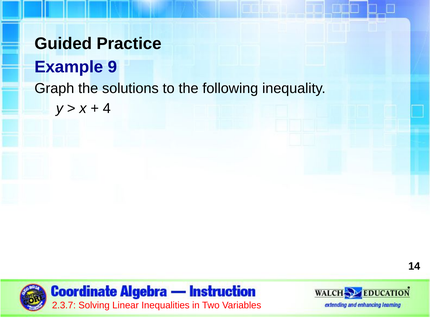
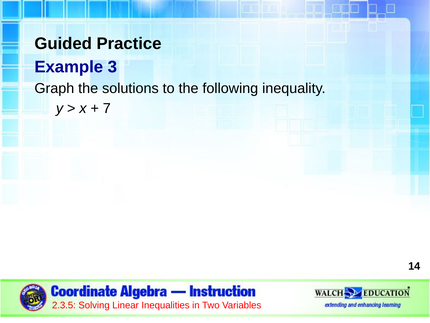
9: 9 -> 3 (112, 67)
4: 4 -> 7 (107, 108)
2.3.7: 2.3.7 -> 2.3.5 (64, 305)
